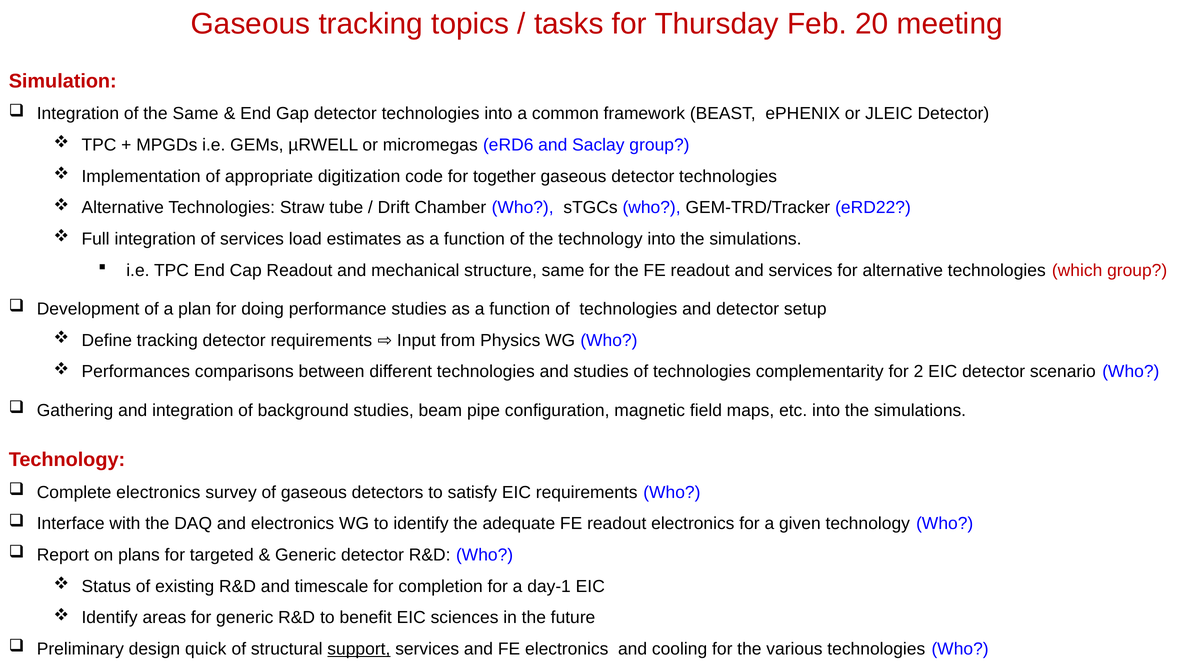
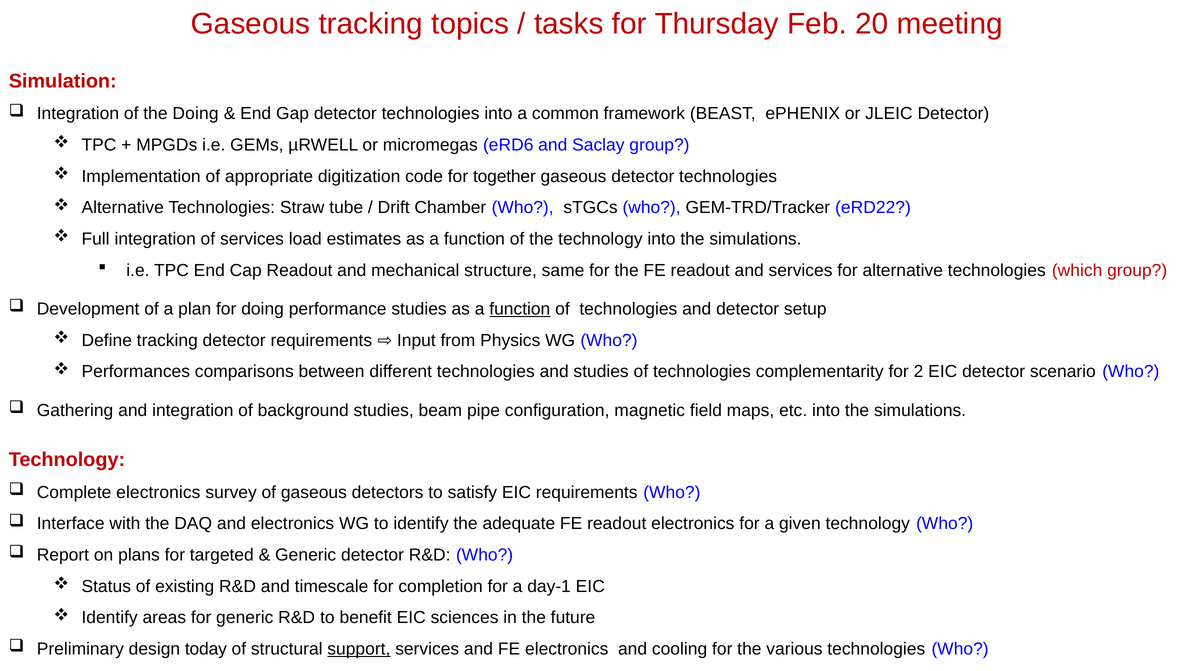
the Same: Same -> Doing (196, 114)
function underline: none -> present (520, 309)
quick: quick -> today (206, 650)
